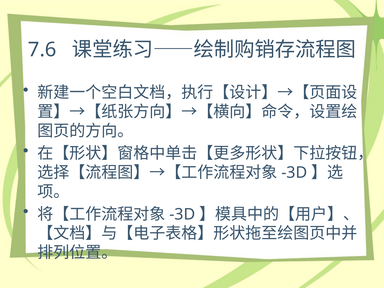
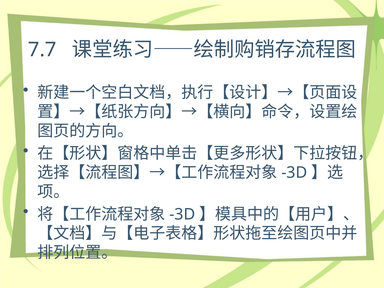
7.6: 7.6 -> 7.7 (42, 50)
